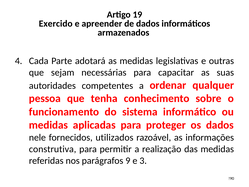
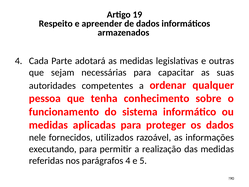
Exercido: Exercido -> Respeito (56, 24)
construtiva: construtiva -> executando (53, 149)
parágrafos 9: 9 -> 4 (128, 160)
3: 3 -> 5 (143, 160)
